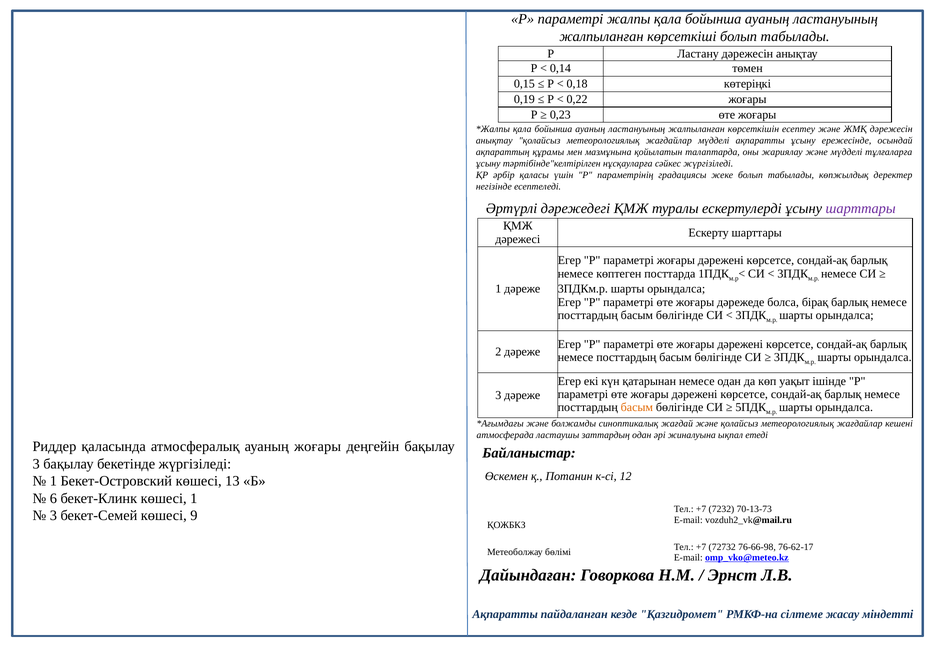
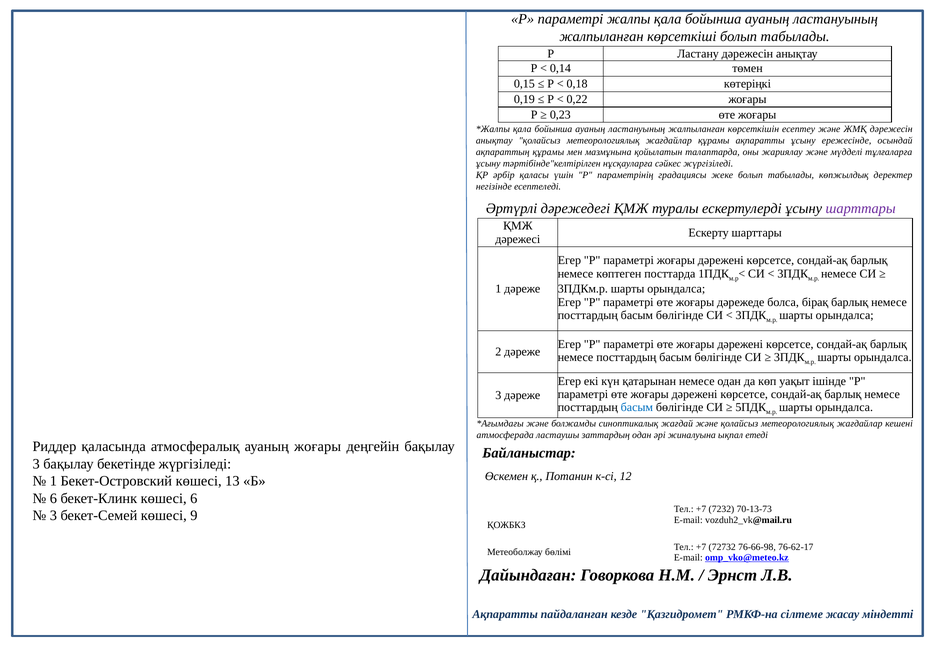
жағдайлар мүдделі: мүдделі -> құрамы (714, 141)
басым colour: orange -> blue (637, 408)
көшесі 1: 1 -> 6 (194, 499)
